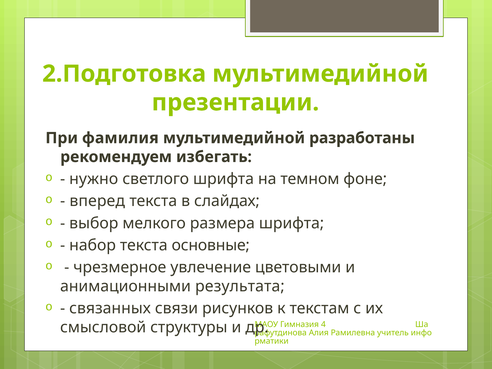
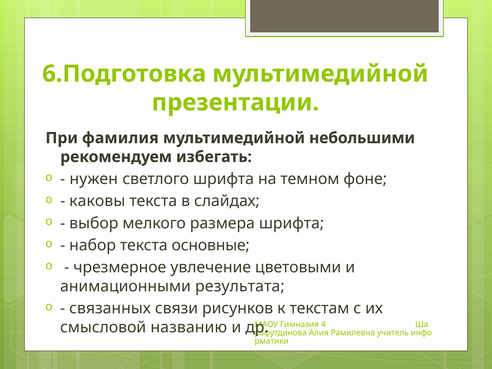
2.Подготовка: 2.Подготовка -> 6.Подготовка (124, 74)
разработаны: разработаны -> небольшими (362, 138)
нужно: нужно -> нужен (94, 179)
вперед: вперед -> каковы (97, 201)
структуры: структуры -> названию (189, 327)
